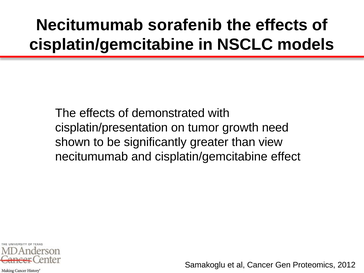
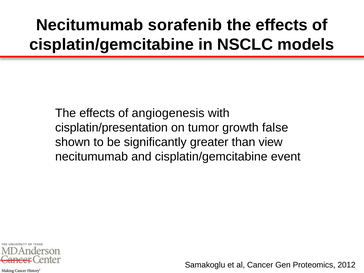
demonstrated: demonstrated -> angiogenesis (168, 113)
need: need -> false (275, 128)
effect: effect -> event (286, 157)
